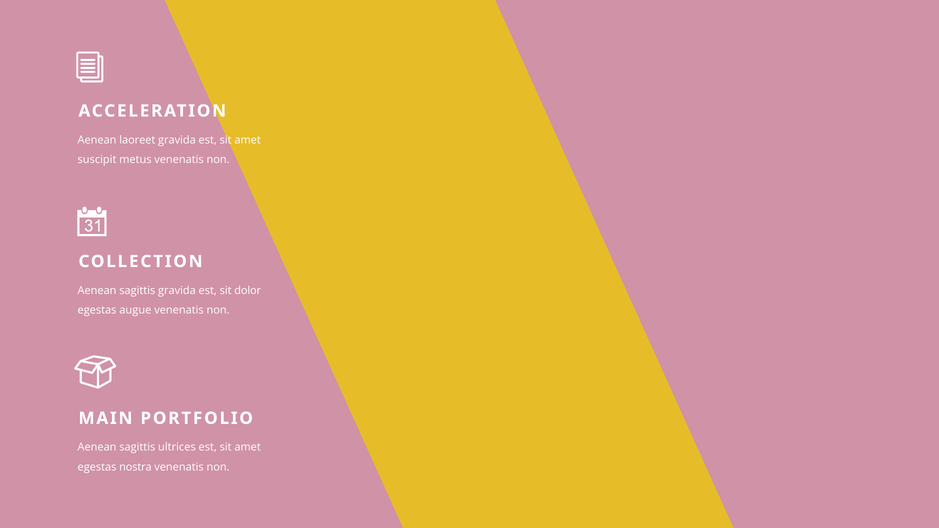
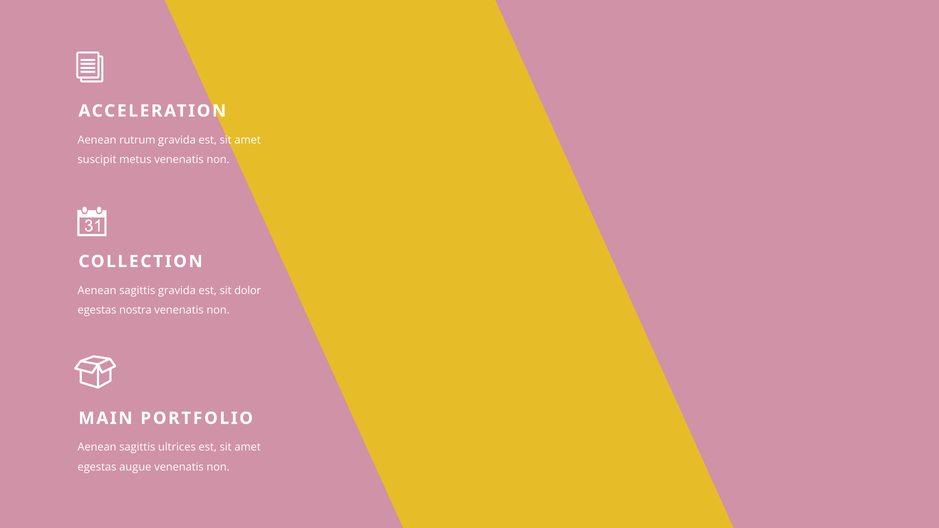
laoreet: laoreet -> rutrum (137, 140)
augue: augue -> nostra (135, 310)
nostra: nostra -> augue (135, 467)
